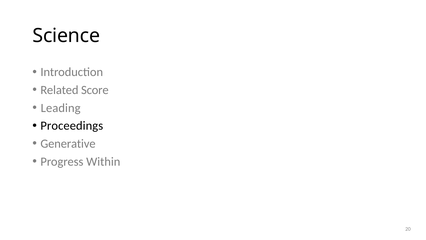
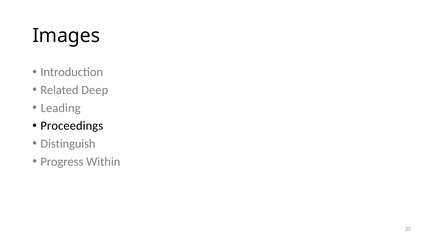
Science: Science -> Images (66, 36)
Score: Score -> Deep (95, 90)
Generative: Generative -> Distinguish (68, 143)
